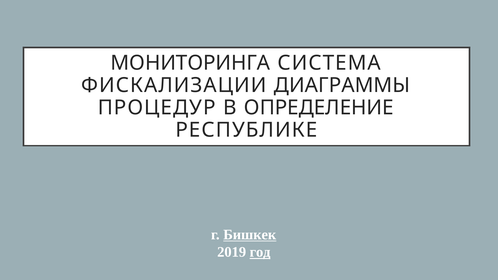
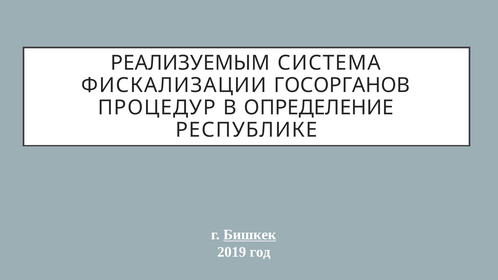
МОНИТОРИНГА: МОНИТОРИНГА -> РЕАЛИЗУЕМЫМ (190, 63)
ДИАГРАММЫ: ДИАГРАММЫ -> ГОСОРГАНОВ (342, 85)
год underline: present -> none (260, 252)
